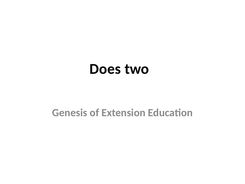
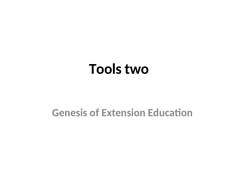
Does: Does -> Tools (105, 69)
